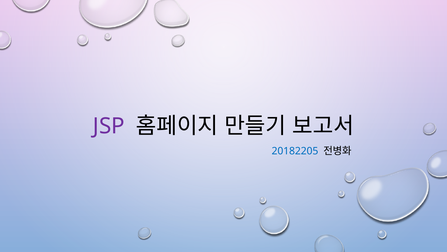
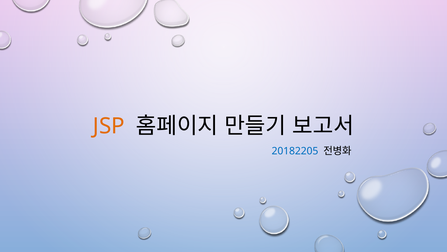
JSP colour: purple -> orange (109, 126)
